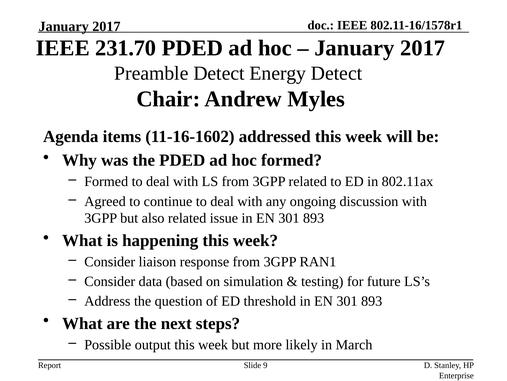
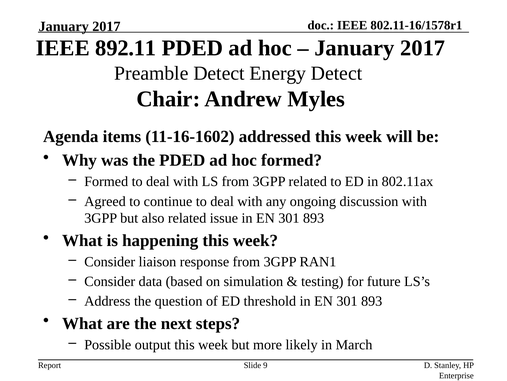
231.70: 231.70 -> 892.11 (126, 48)
